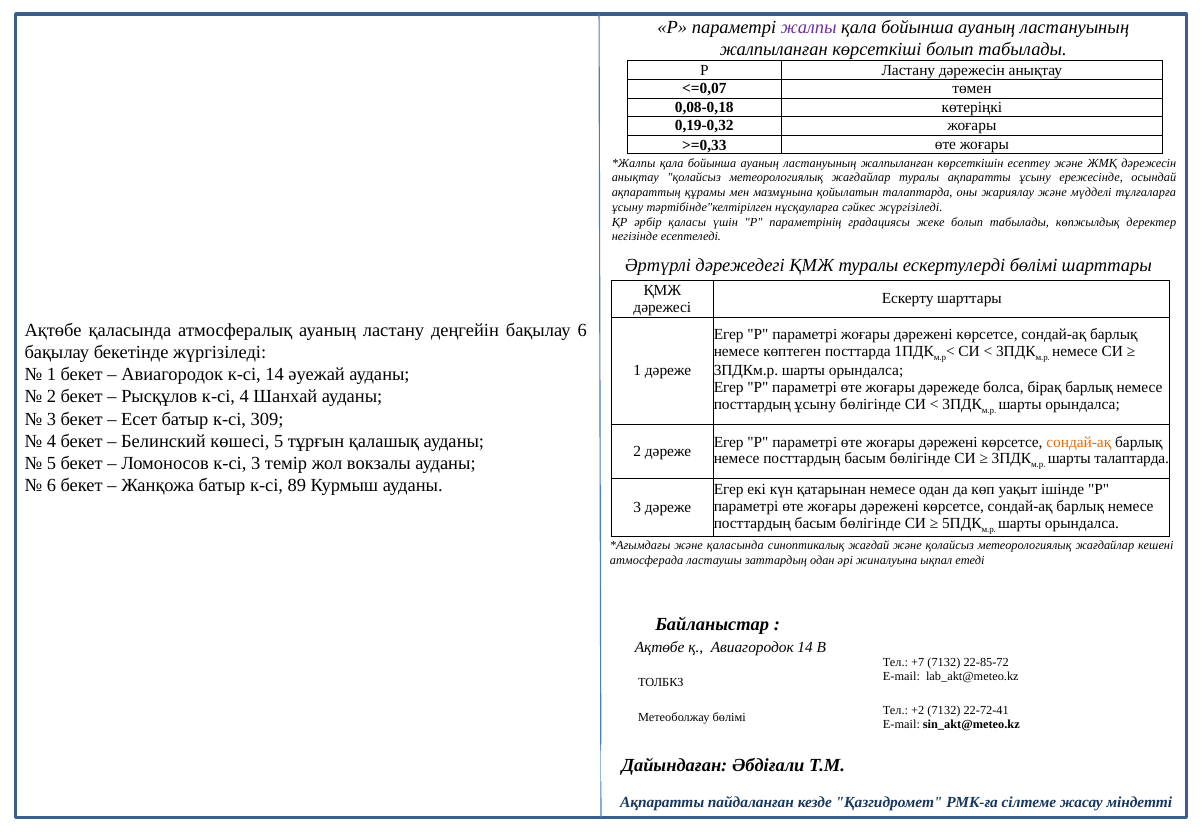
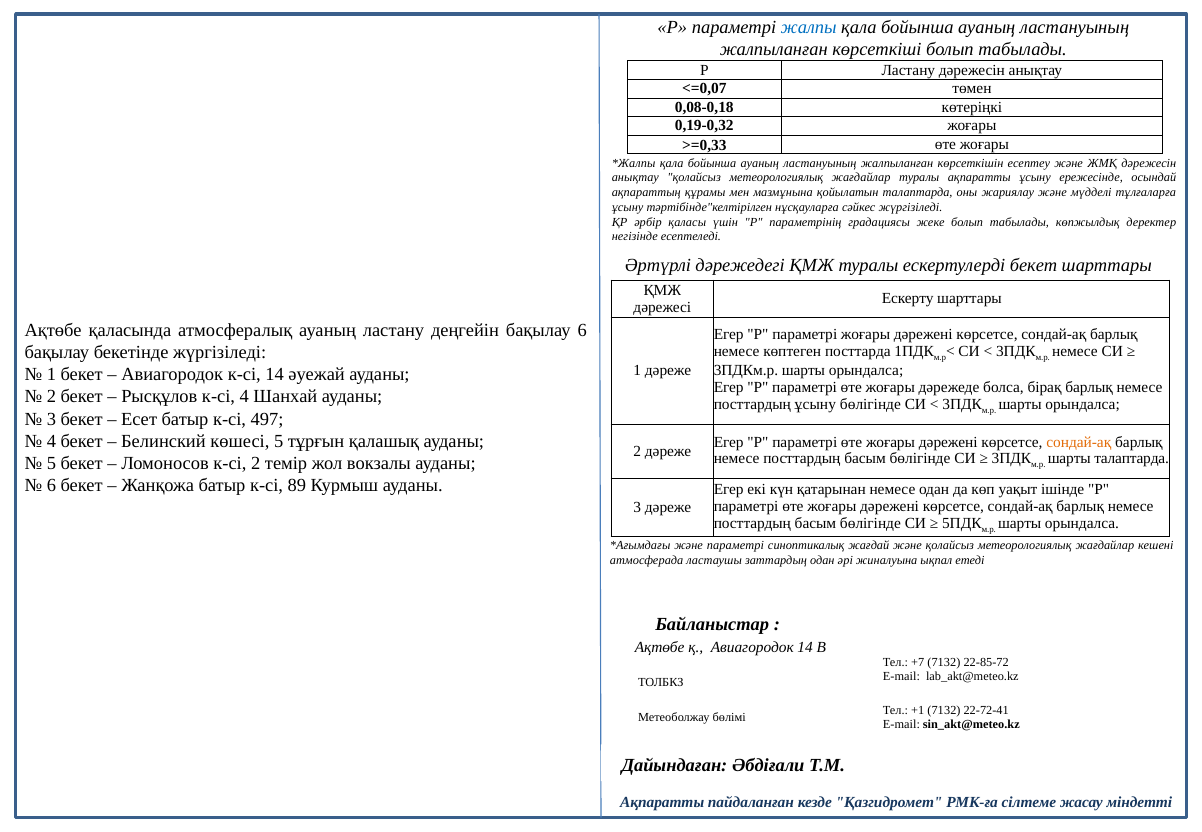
жалпы colour: purple -> blue (809, 27)
ескертулерді бөлімі: бөлімі -> бекет (1034, 265)
309: 309 -> 497 (267, 419)
к-сі 3: 3 -> 2 (256, 463)
және қаласында: қаласында -> параметрі (735, 546)
+2: +2 -> +1 (918, 711)
